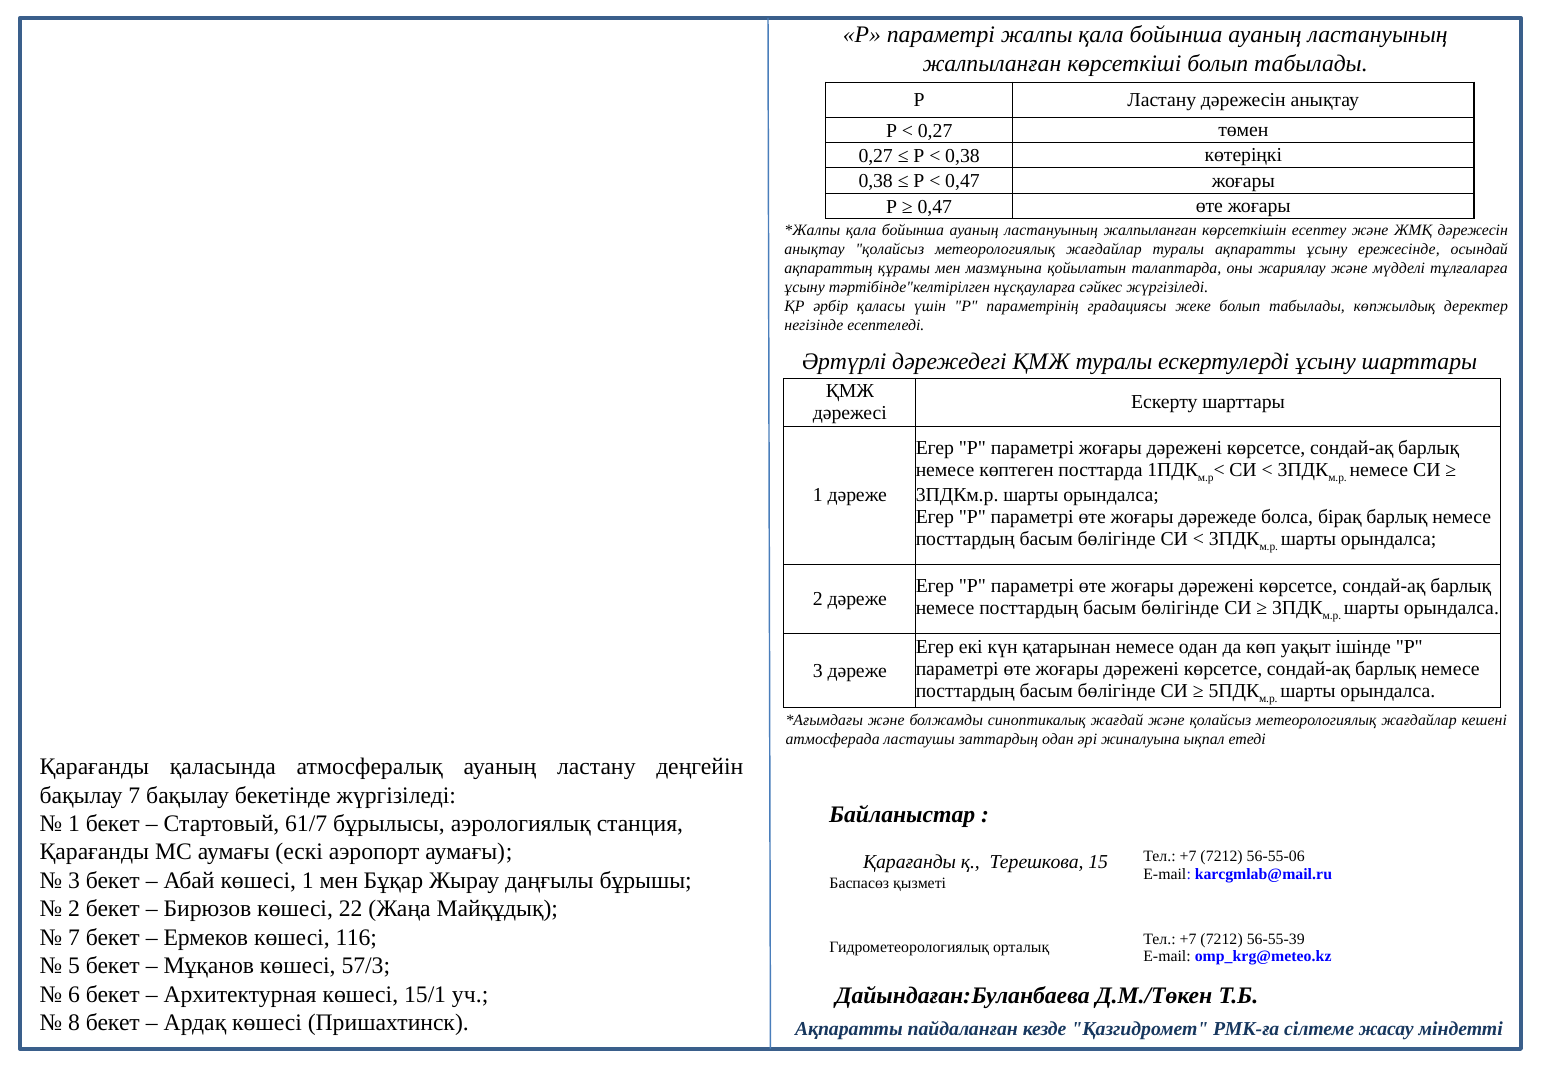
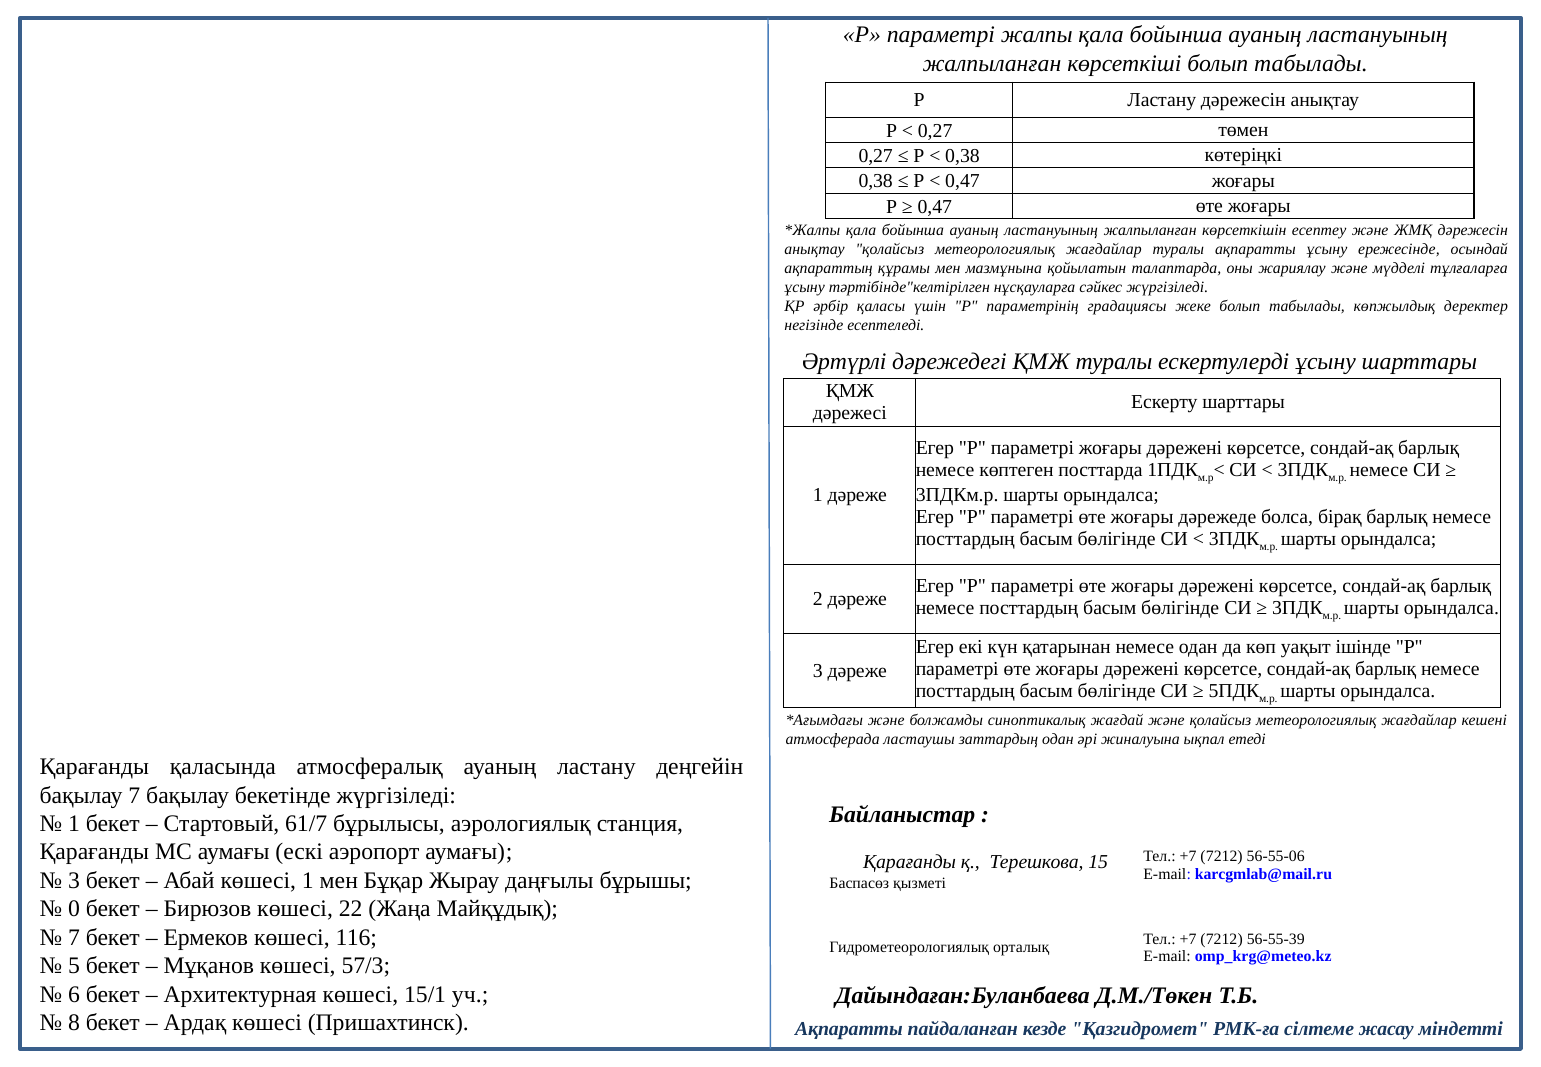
2: 2 -> 0 (74, 909)
